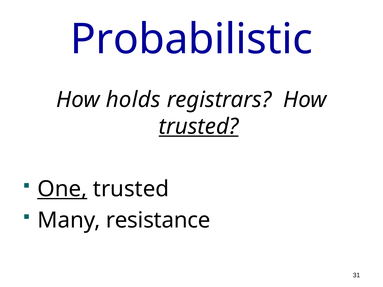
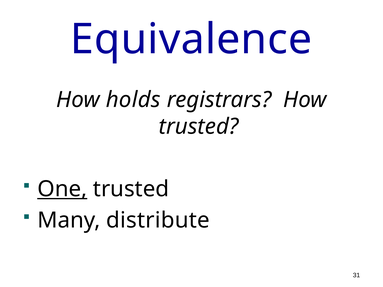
Probabilistic: Probabilistic -> Equivalence (191, 39)
trusted underline: present -> none (199, 127)
resistance: resistance -> distribute (158, 220)
